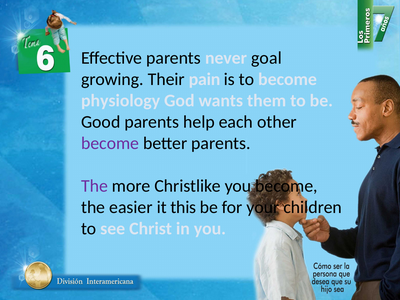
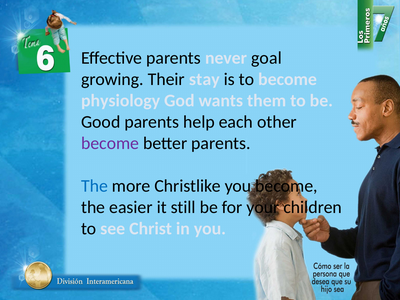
pain: pain -> stay (204, 79)
The colour: purple -> blue (94, 186)
this: this -> still (183, 207)
